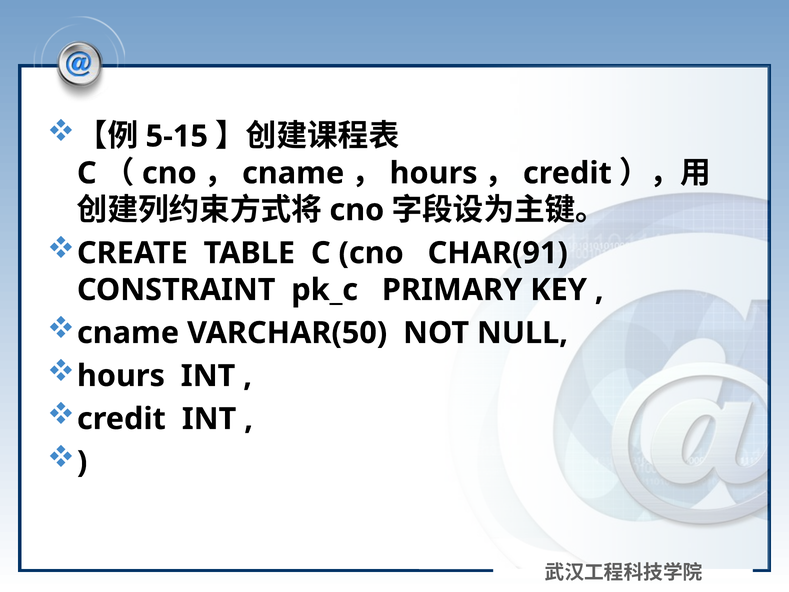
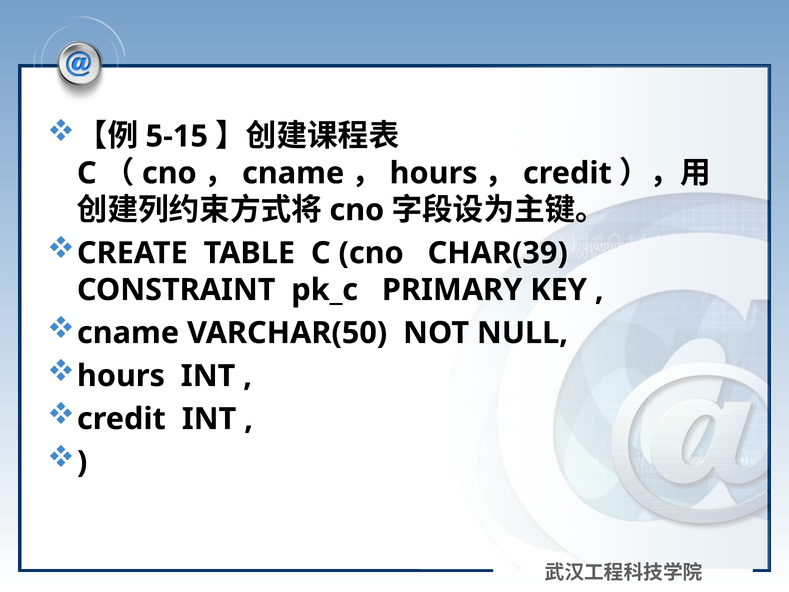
CHAR(91: CHAR(91 -> CHAR(39 (498, 253)
